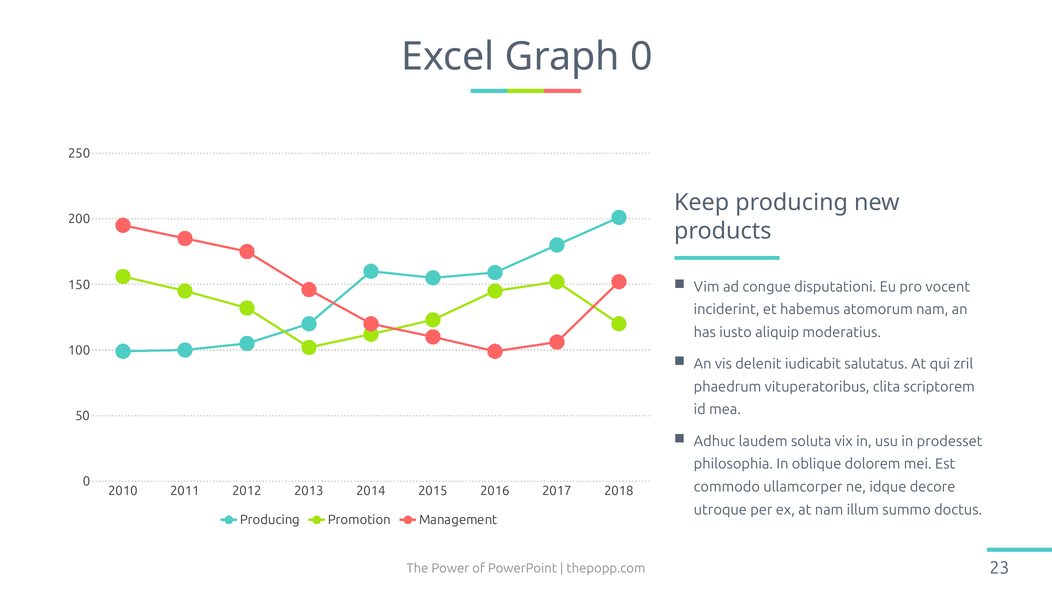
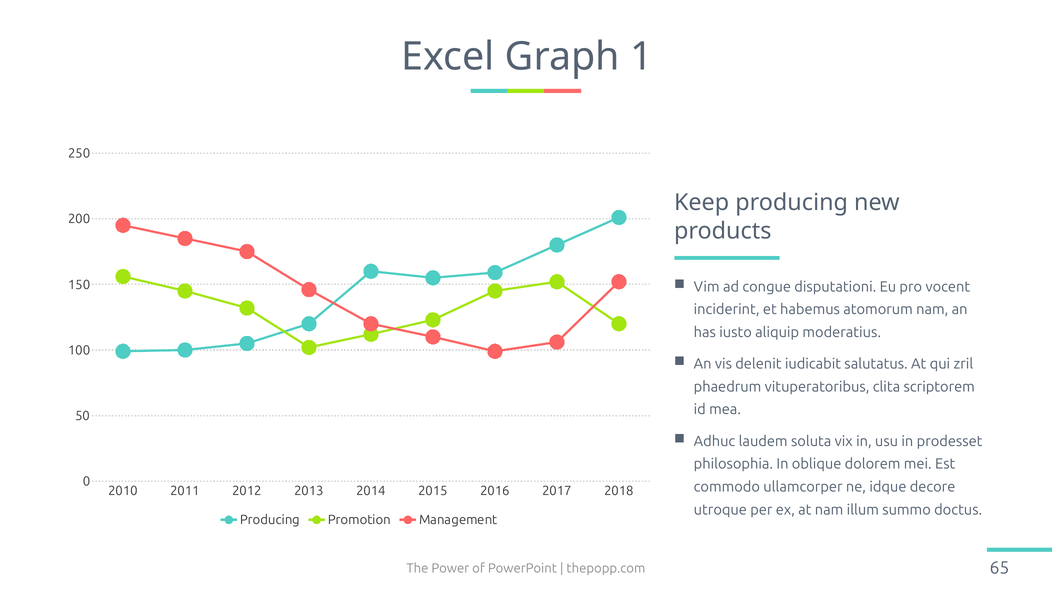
Graph 0: 0 -> 1 (641, 57)
23: 23 -> 65 (999, 568)
